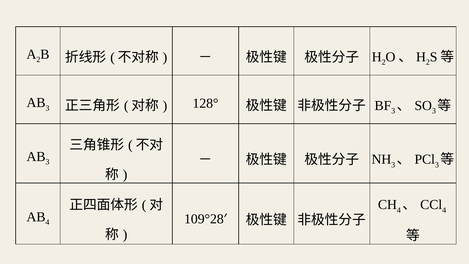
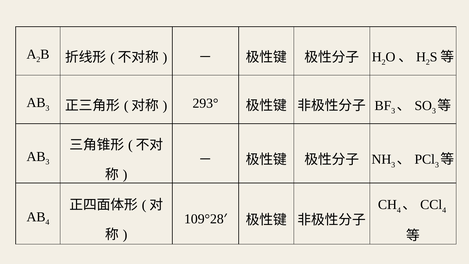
128°: 128° -> 293° (205, 103)
